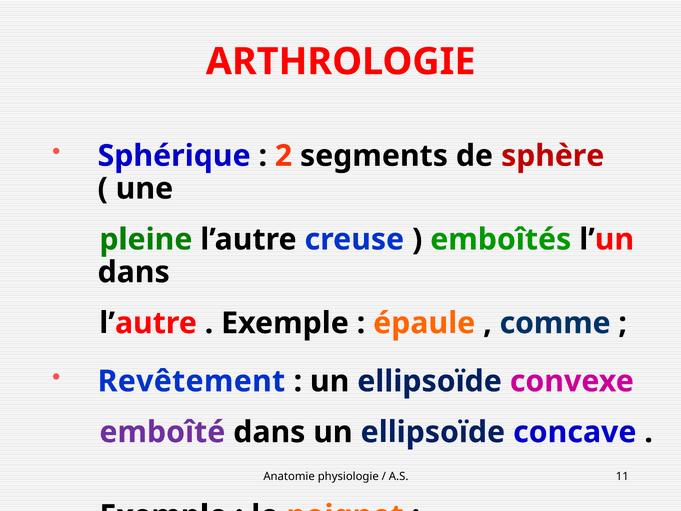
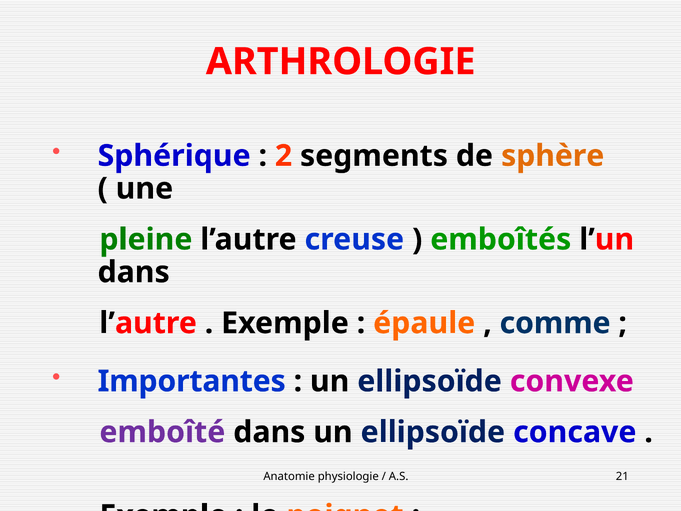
sphère colour: red -> orange (553, 156)
Revêtement: Revêtement -> Importantes (192, 381)
11: 11 -> 21 (622, 476)
